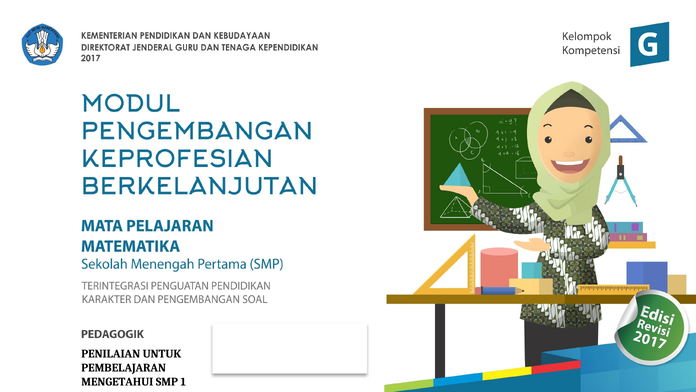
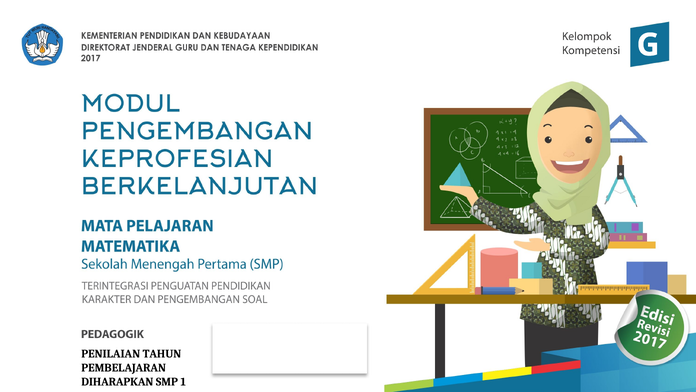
UNTUK: UNTUK -> TAHUN (162, 353)
MENGETAHUI: MENGETAHUI -> DIHARAPKAN (117, 381)
